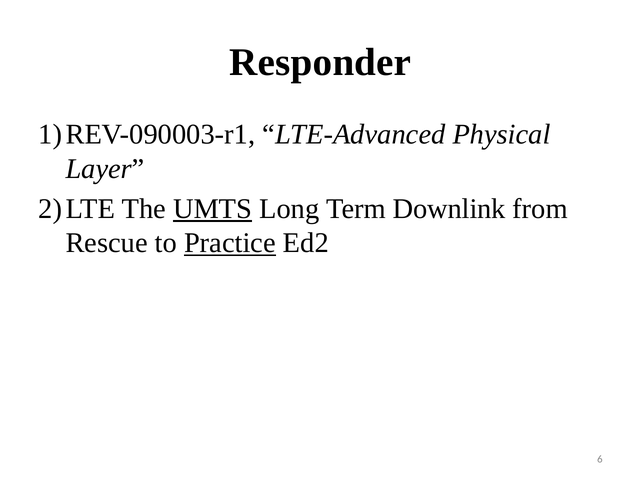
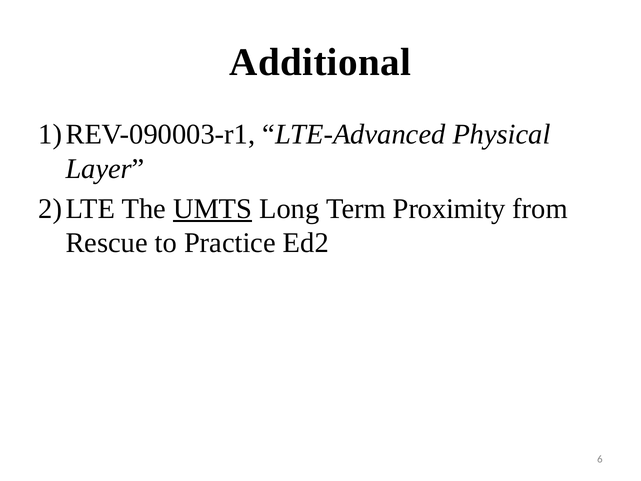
Responder: Responder -> Additional (320, 62)
Downlink: Downlink -> Proximity (449, 209)
Practice underline: present -> none (230, 243)
